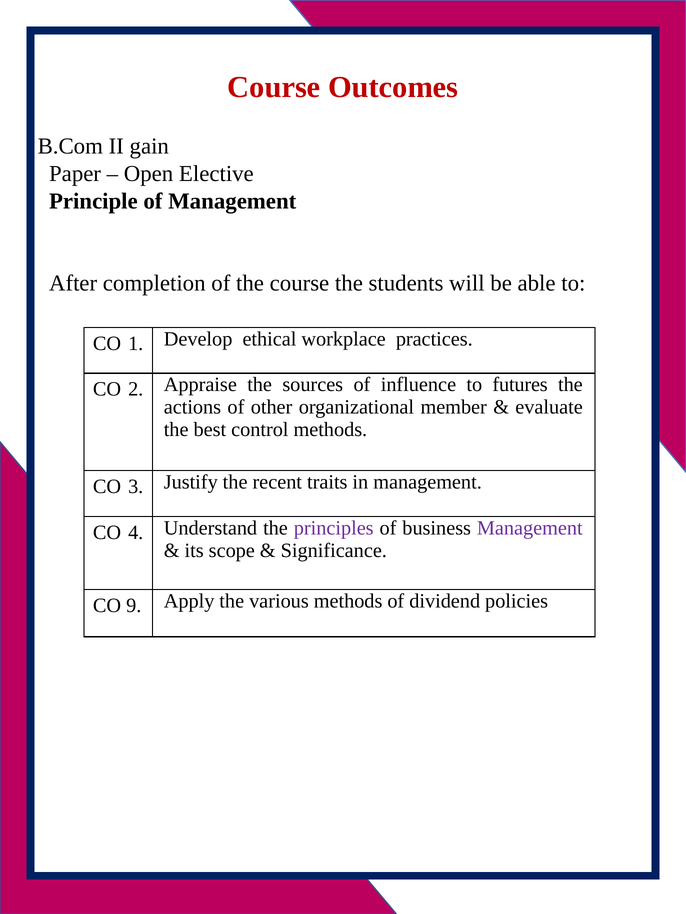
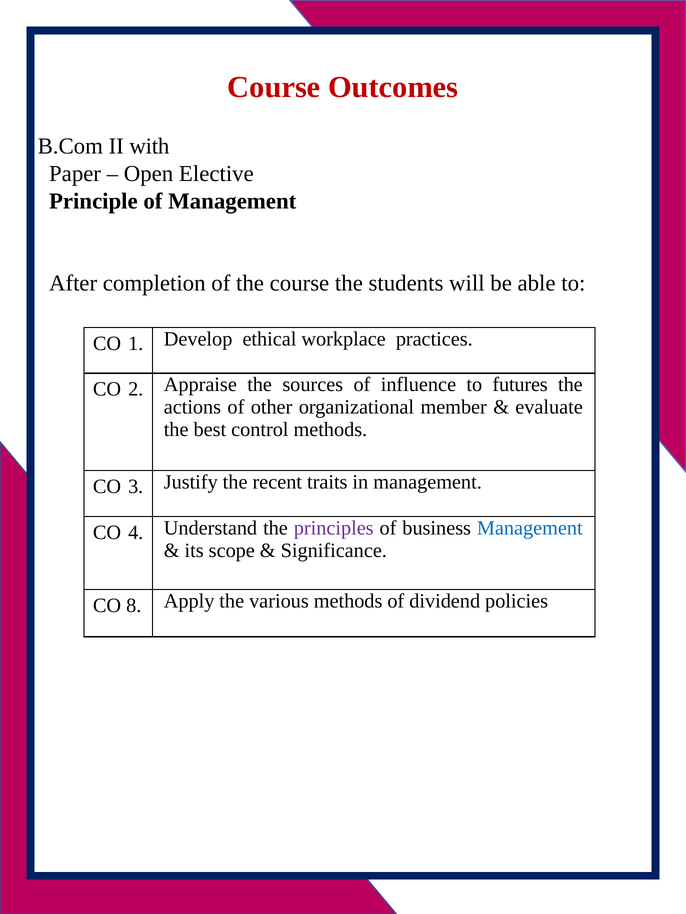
gain: gain -> with (149, 146)
Management colour: purple -> blue (530, 528)
9: 9 -> 8 (134, 606)
